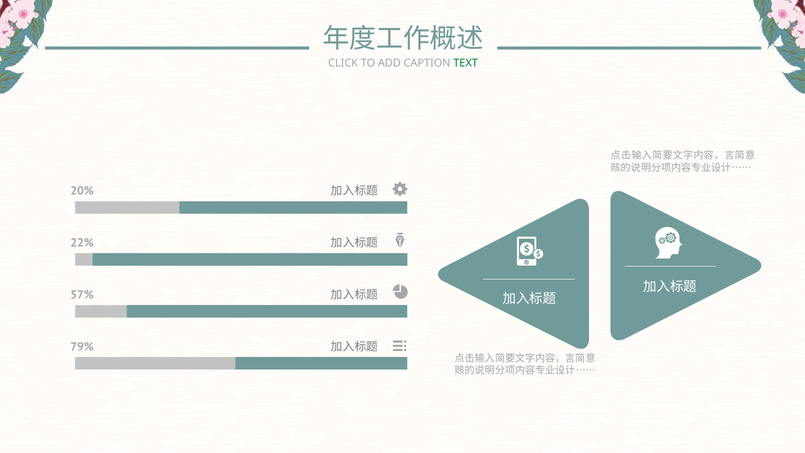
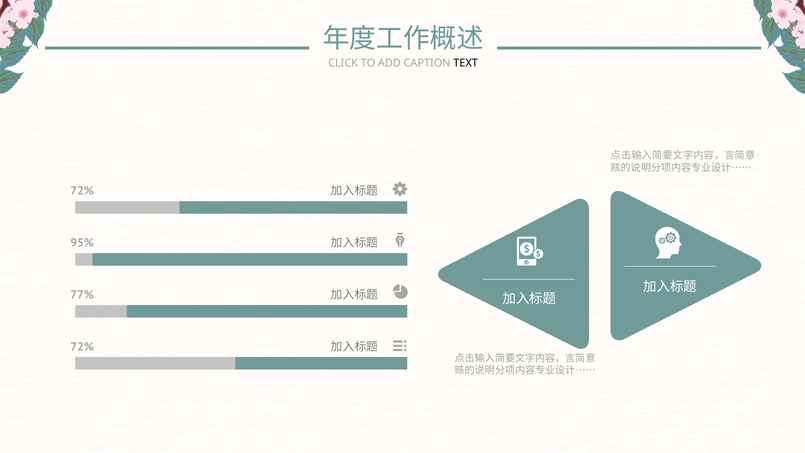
TEXT colour: green -> black (466, 63)
20%: 20% -> 72% (82, 191)
22%: 22% -> 95% (82, 243)
57%: 57% -> 77% (82, 295)
79%: 79% -> 72% (82, 347)
